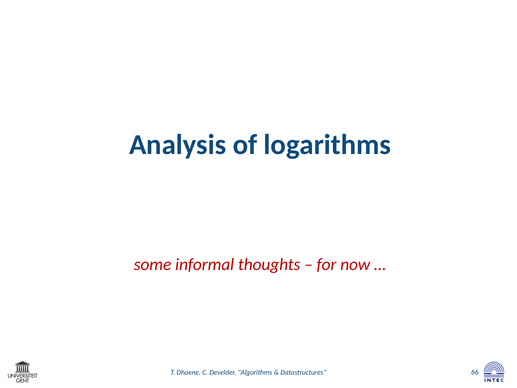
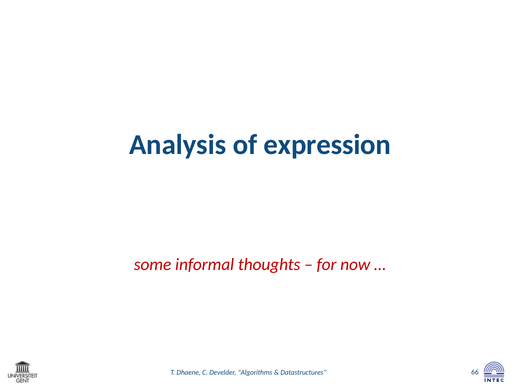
logarithms: logarithms -> expression (327, 144)
